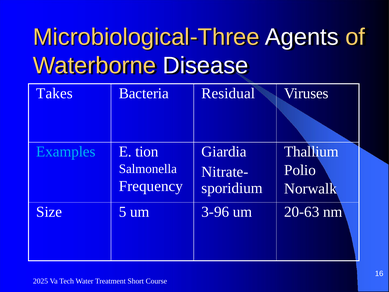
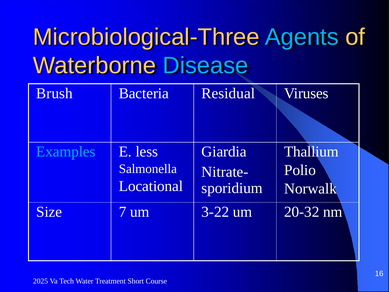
Agents colour: white -> light blue (302, 37)
Disease colour: white -> light blue (206, 65)
Takes: Takes -> Brush (54, 93)
tion: tion -> less (147, 152)
Frequency: Frequency -> Locational (151, 186)
5: 5 -> 7 (123, 212)
3-96: 3-96 -> 3-22 (215, 212)
20-63: 20-63 -> 20-32 (302, 212)
